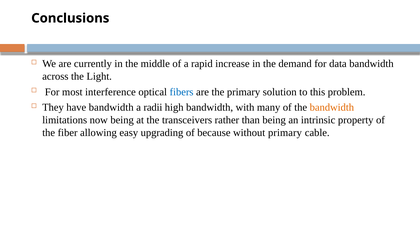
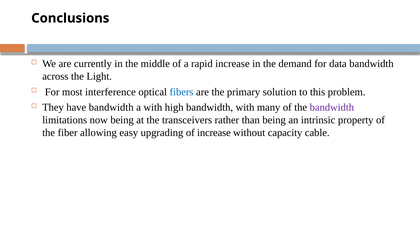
a radii: radii -> with (153, 108)
bandwidth colour: orange -> purple (332, 108)
of because: because -> increase (214, 133)
without primary: primary -> capacity (285, 133)
